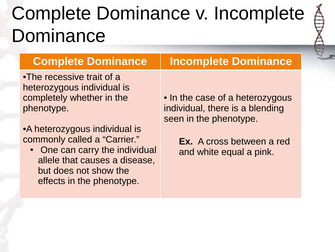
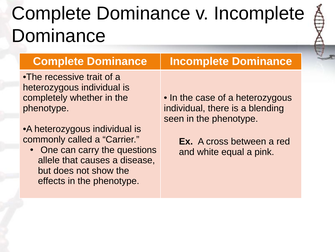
the individual: individual -> questions (137, 149)
